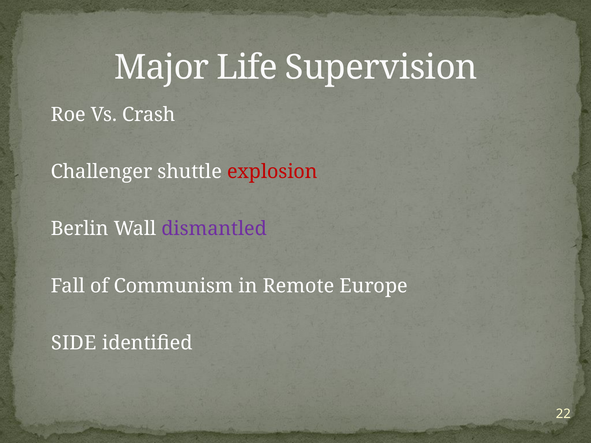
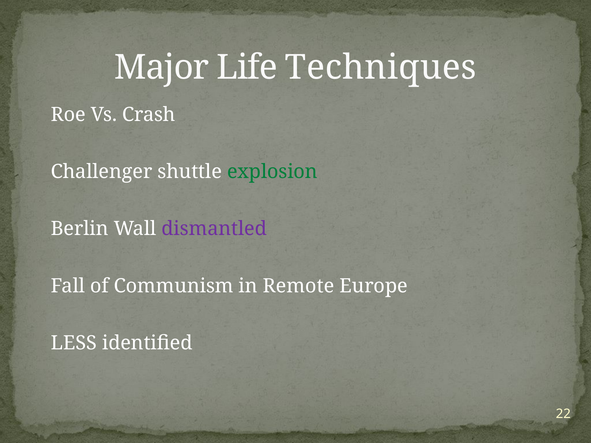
Supervision: Supervision -> Techniques (381, 67)
explosion colour: red -> green (272, 172)
SIDE: SIDE -> LESS (74, 343)
